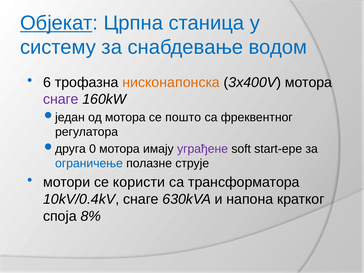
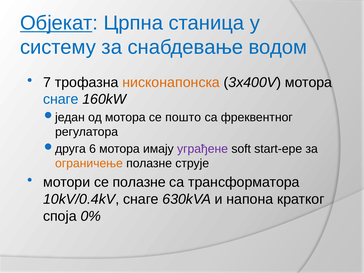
6: 6 -> 7 (47, 82)
снаге colour: purple -> blue (61, 99)
0: 0 -> 6 (93, 149)
ограничење colour: blue -> orange (89, 163)
се користи: користи -> полазне (139, 182)
8%: 8% -> 0% (91, 216)
